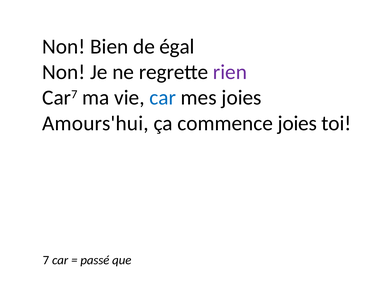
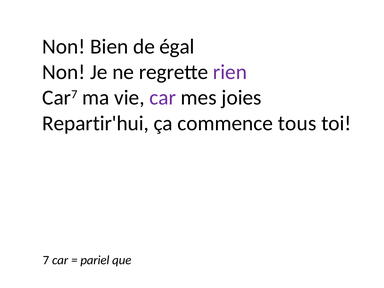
car colour: blue -> purple (163, 98)
Amours'hui: Amours'hui -> Repartir'hui (96, 123)
commence joies: joies -> tous (297, 123)
passé: passé -> pariel (95, 260)
